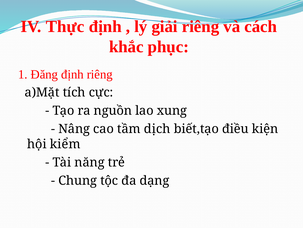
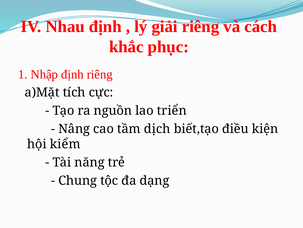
Thực: Thực -> Nhau (65, 26)
Đăng: Đăng -> Nhập (44, 74)
xung: xung -> triển (172, 110)
